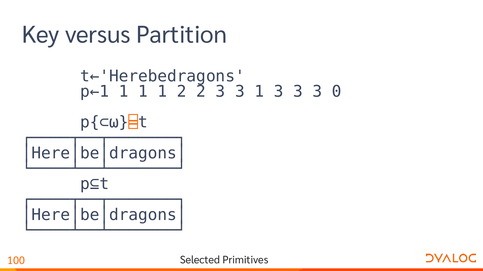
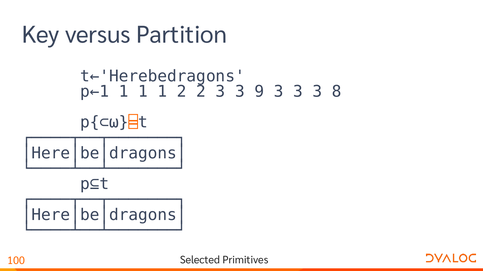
3 1: 1 -> 9 (259, 92)
0: 0 -> 8 (337, 92)
